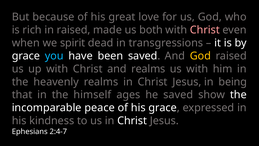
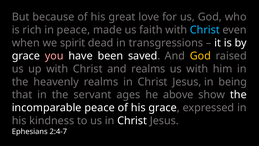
in raised: raised -> peace (73, 30)
both: both -> faith (151, 30)
Christ colour: pink -> light blue (205, 30)
you colour: light blue -> pink (54, 56)
himself: himself -> servant (92, 95)
he saved: saved -> above (178, 95)
